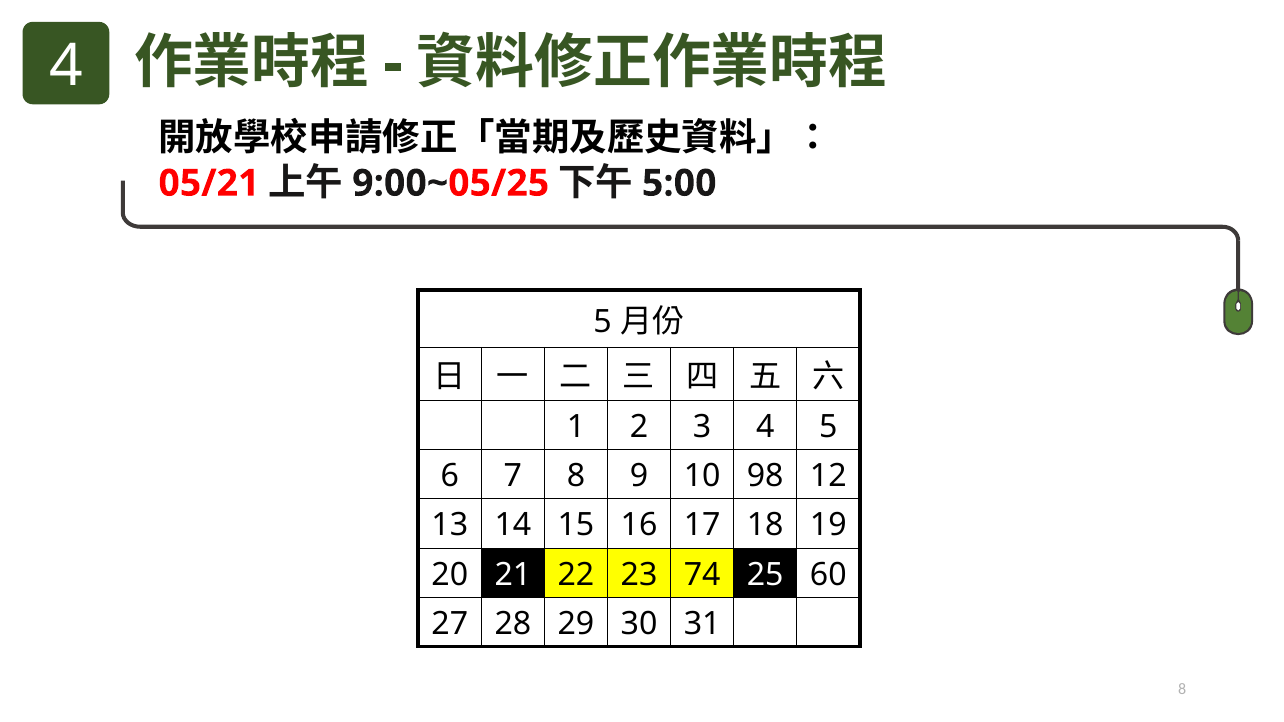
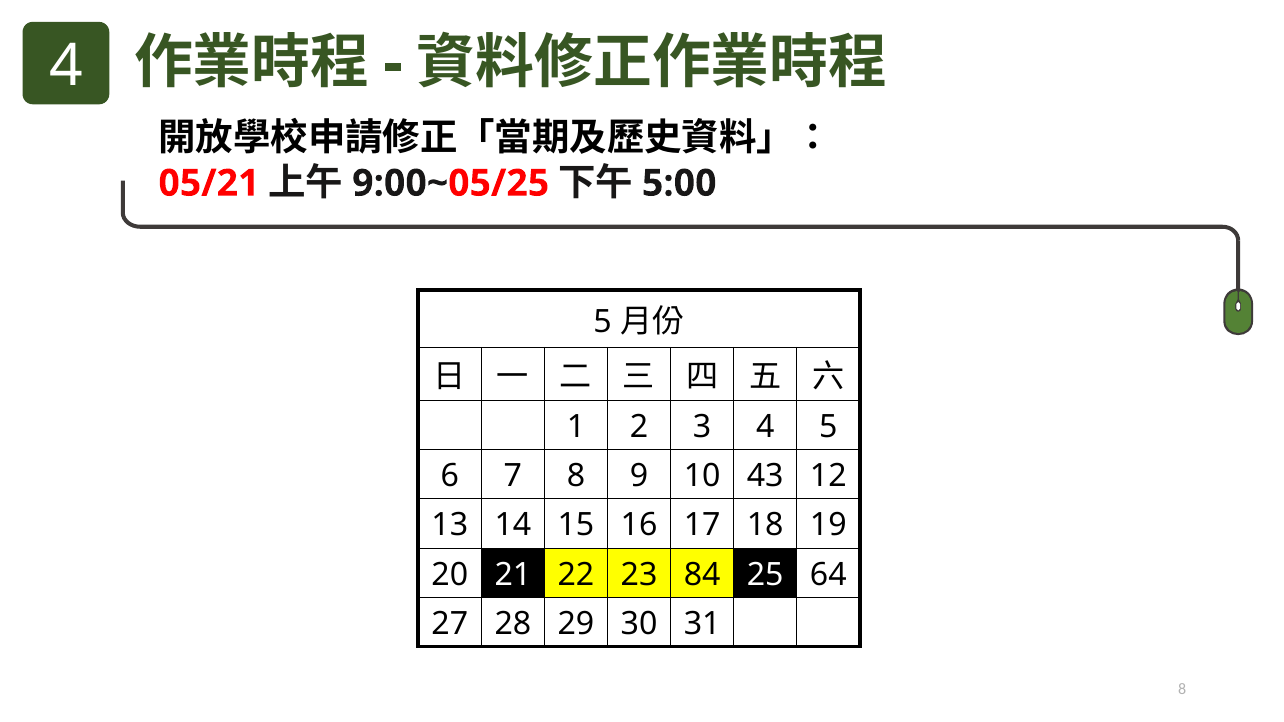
98: 98 -> 43 (765, 476)
74: 74 -> 84 (702, 575)
60: 60 -> 64 (828, 575)
